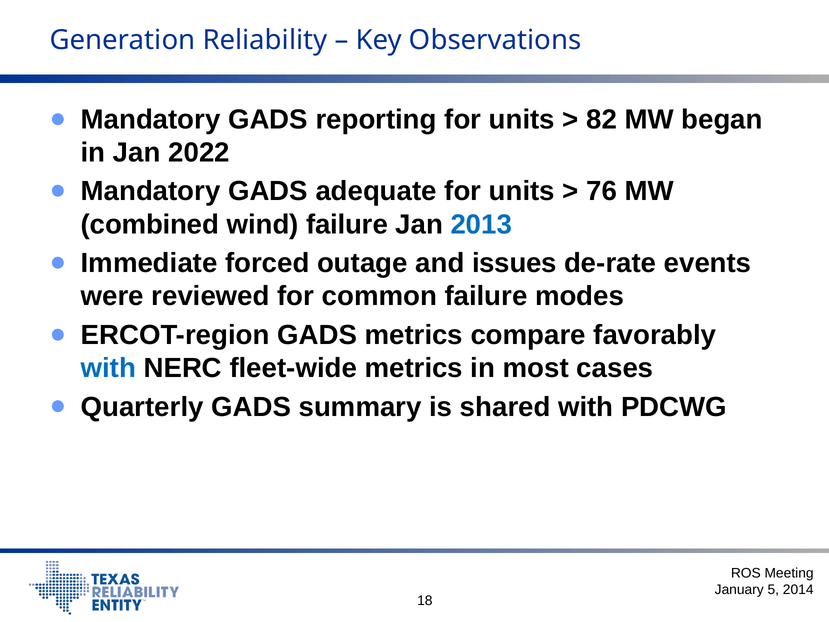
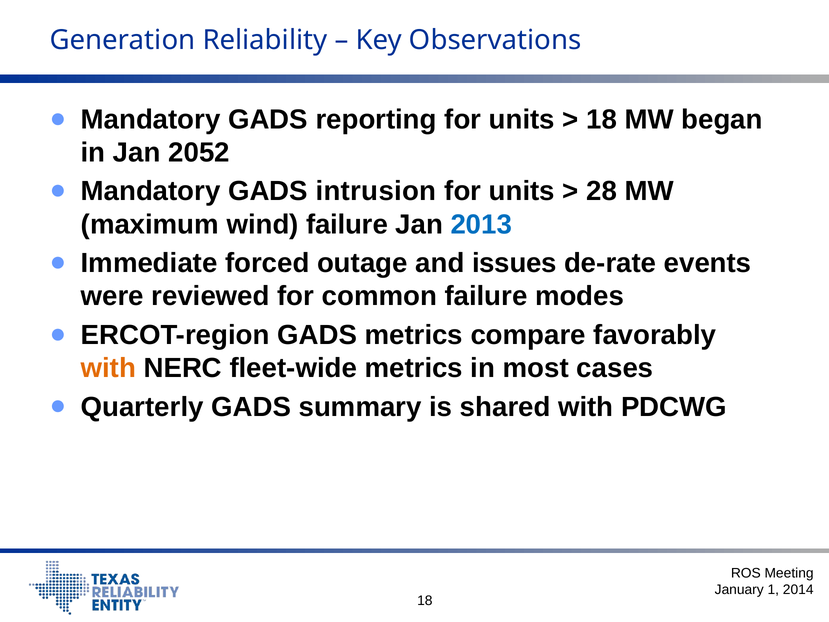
82: 82 -> 18 (602, 119)
2022: 2022 -> 2052 (199, 153)
adequate: adequate -> intrusion (376, 191)
76: 76 -> 28 (602, 191)
combined: combined -> maximum (150, 224)
with colour: blue -> orange (108, 368)
5: 5 -> 1 (773, 590)
